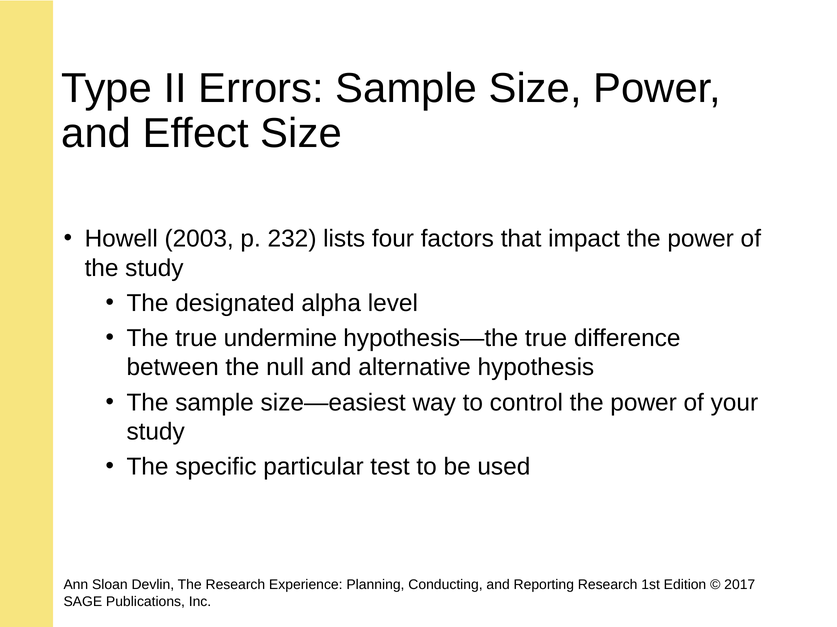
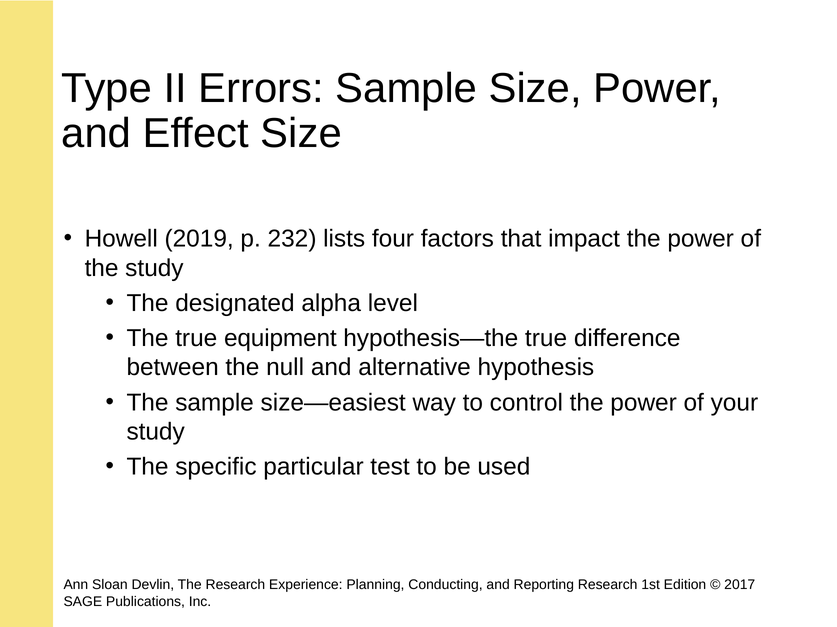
2003: 2003 -> 2019 (199, 239)
undermine: undermine -> equipment (280, 339)
